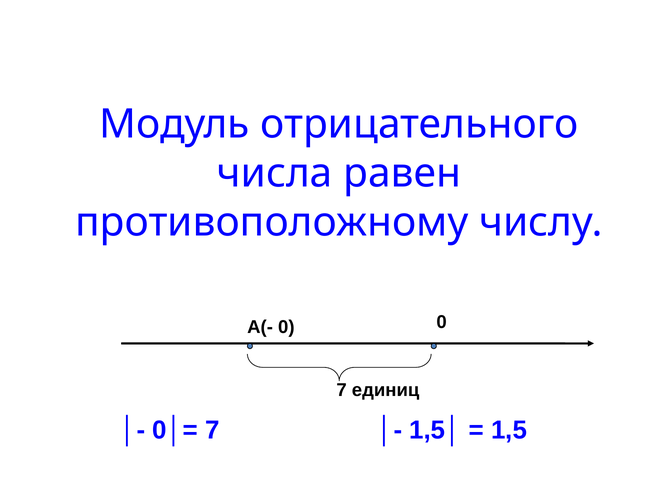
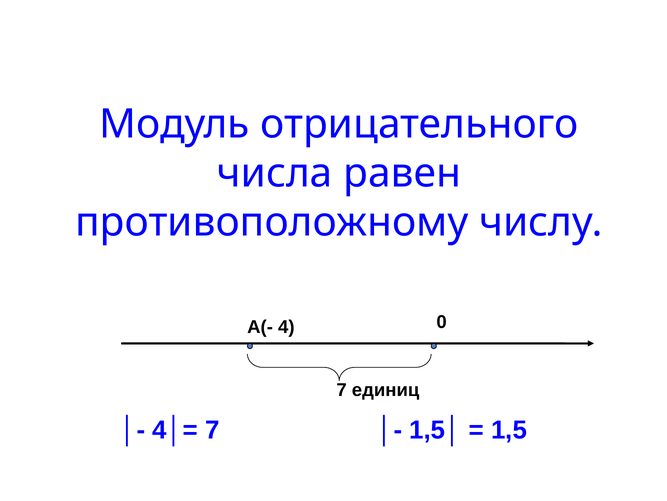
А(- 0: 0 -> 4 (286, 327)
0│=: 0│= -> 4│= (175, 430)
